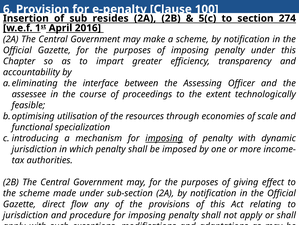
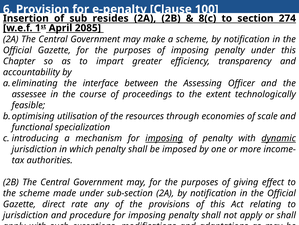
5(c: 5(c -> 8(c (207, 18)
2016: 2016 -> 2085 (88, 28)
dynamic underline: none -> present (279, 138)
flow: flow -> rate (80, 204)
